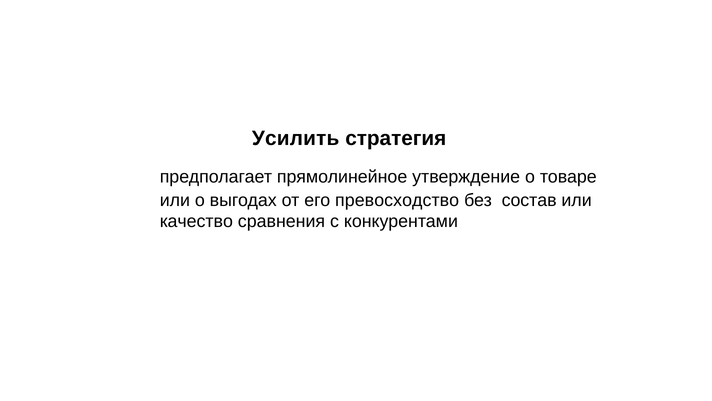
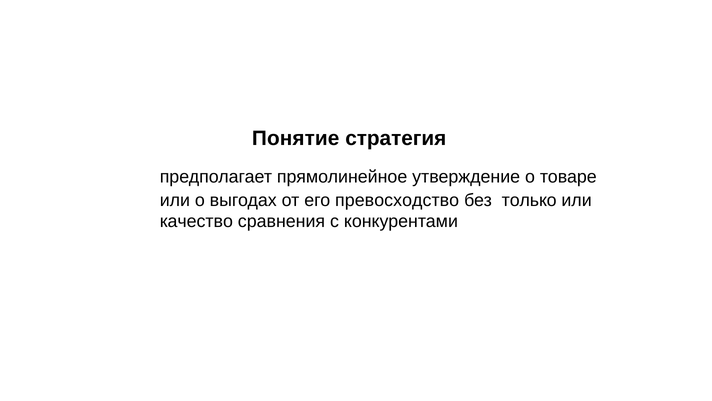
Усилить: Усилить -> Понятие (296, 138)
состав: состав -> только (529, 200)
